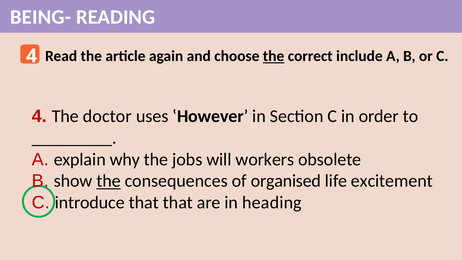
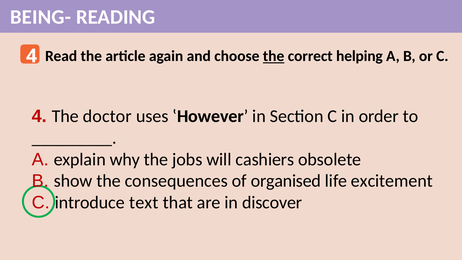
include: include -> helping (359, 56)
workers: workers -> cashiers (265, 159)
the underline: present -> none (109, 181)
introduce that: that -> text (144, 202)
heading: heading -> discover (272, 202)
